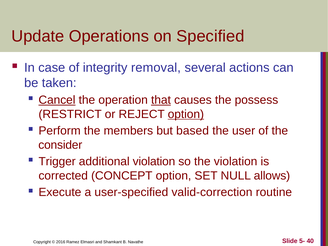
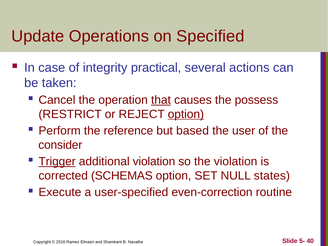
removal: removal -> practical (156, 68)
Cancel underline: present -> none (57, 100)
members: members -> reference (128, 131)
Trigger underline: none -> present (57, 162)
CONCEPT: CONCEPT -> SCHEMAS (122, 176)
allows: allows -> states (272, 176)
valid-correction: valid-correction -> even-correction (212, 192)
